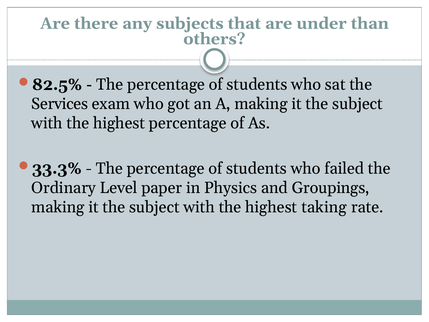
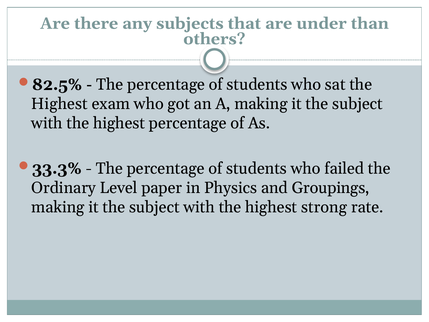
Services: Services -> Highest (60, 104)
taking: taking -> strong (324, 207)
